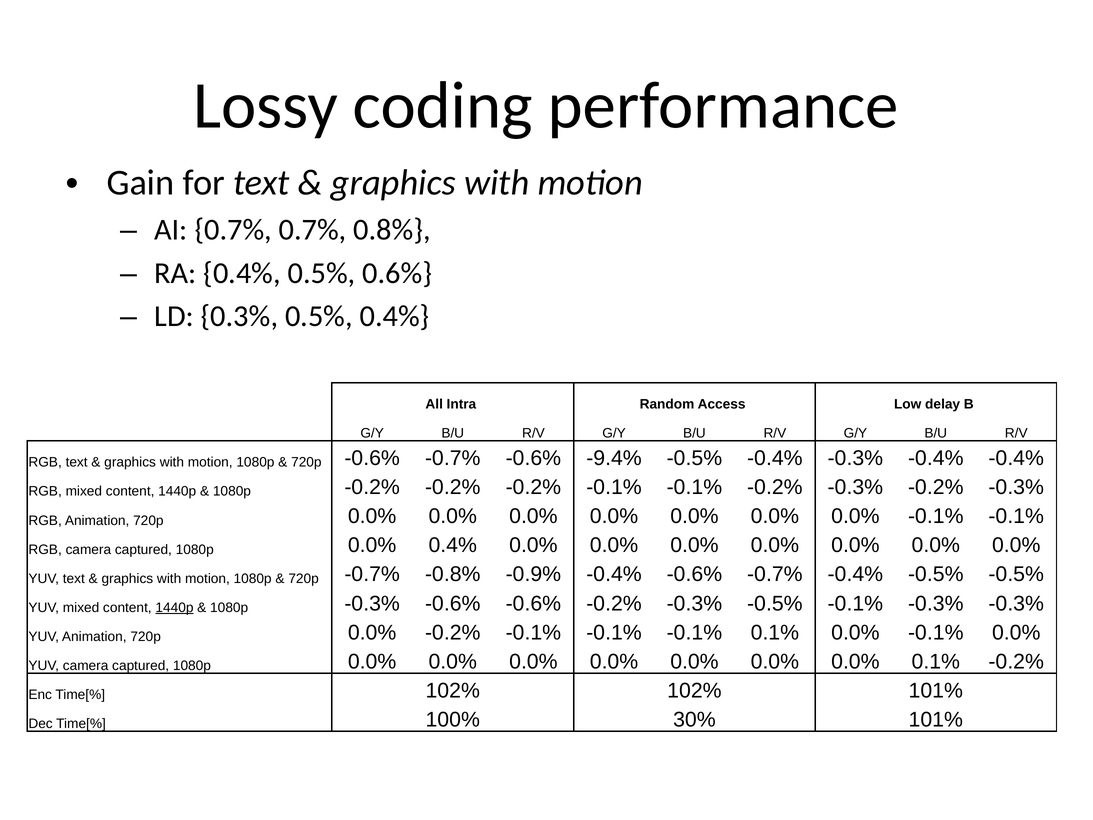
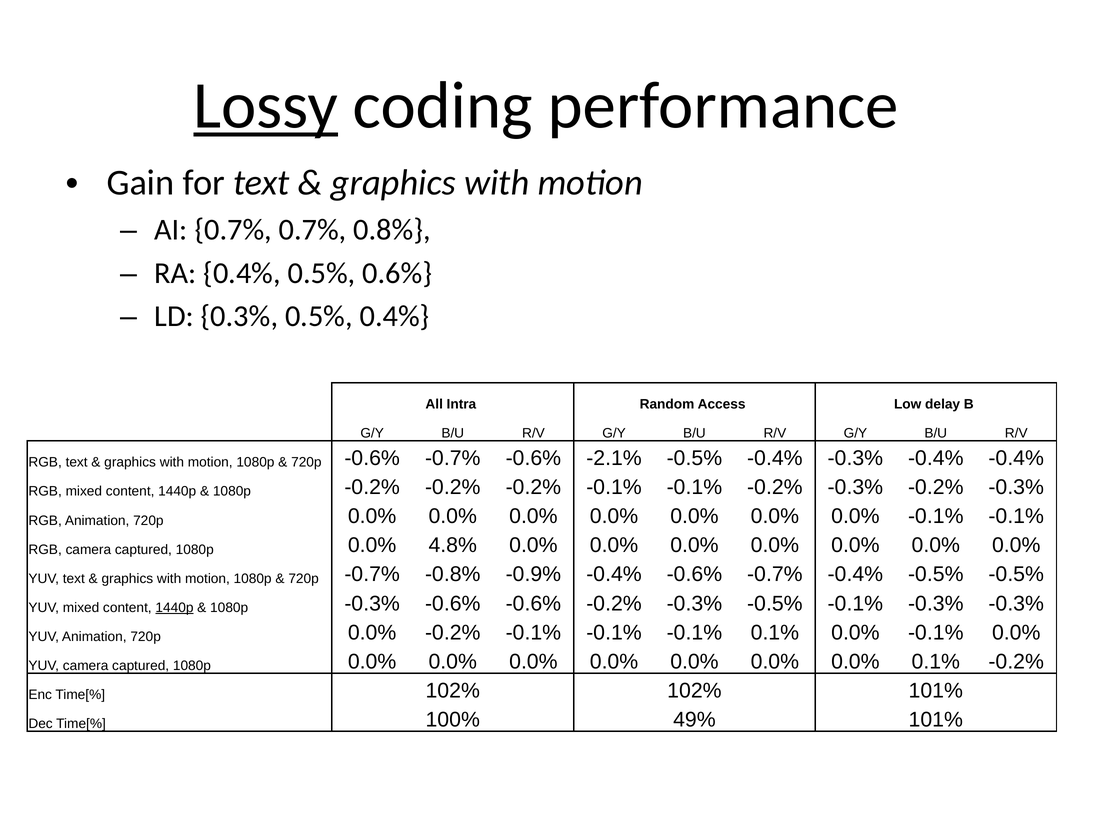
Lossy underline: none -> present (266, 106)
-9.4%: -9.4% -> -2.1% (614, 458)
0.0% 0.4%: 0.4% -> 4.8% (453, 545)
30%: 30% -> 49% (694, 720)
